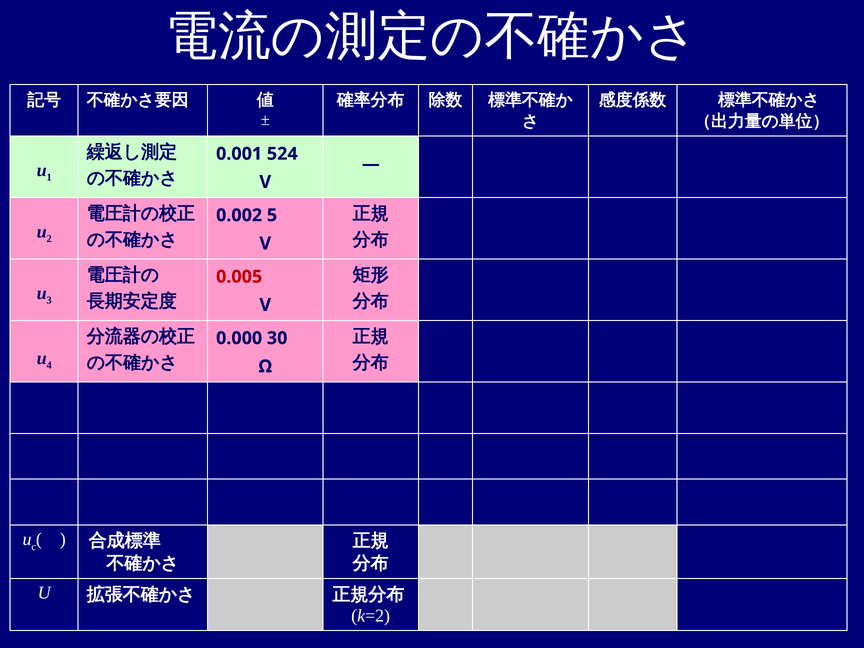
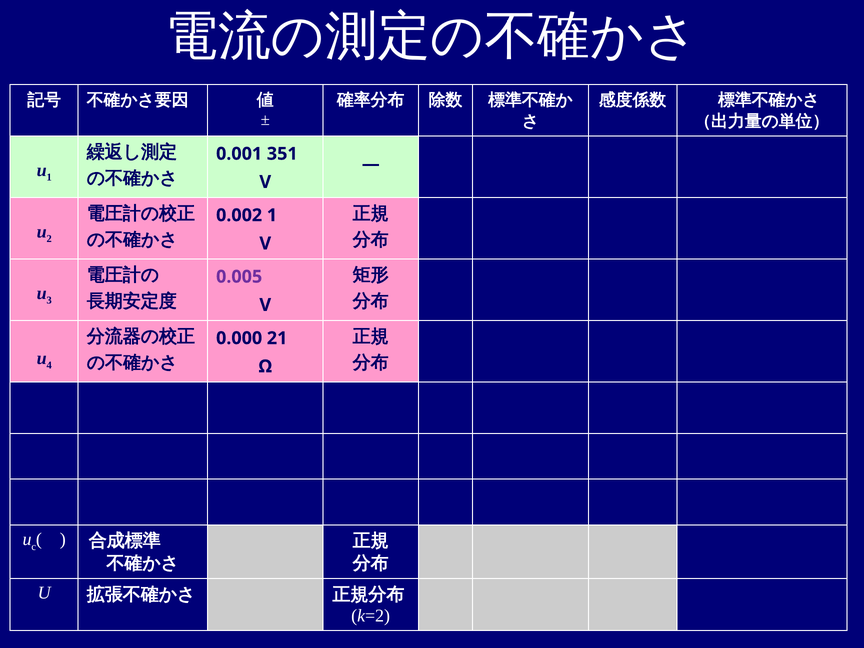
524: 524 -> 351 (282, 154)
0.002 5: 5 -> 1 (272, 215)
0.005 colour: red -> purple (239, 277)
30: 30 -> 21 (277, 338)
